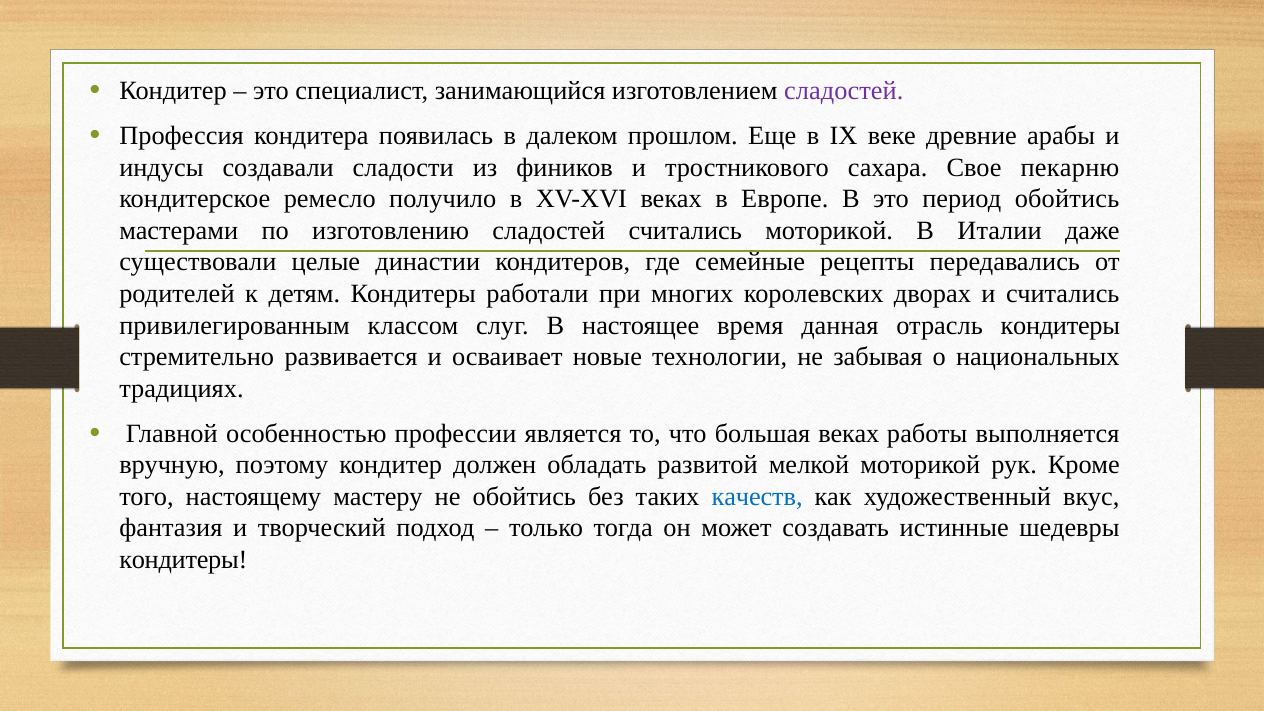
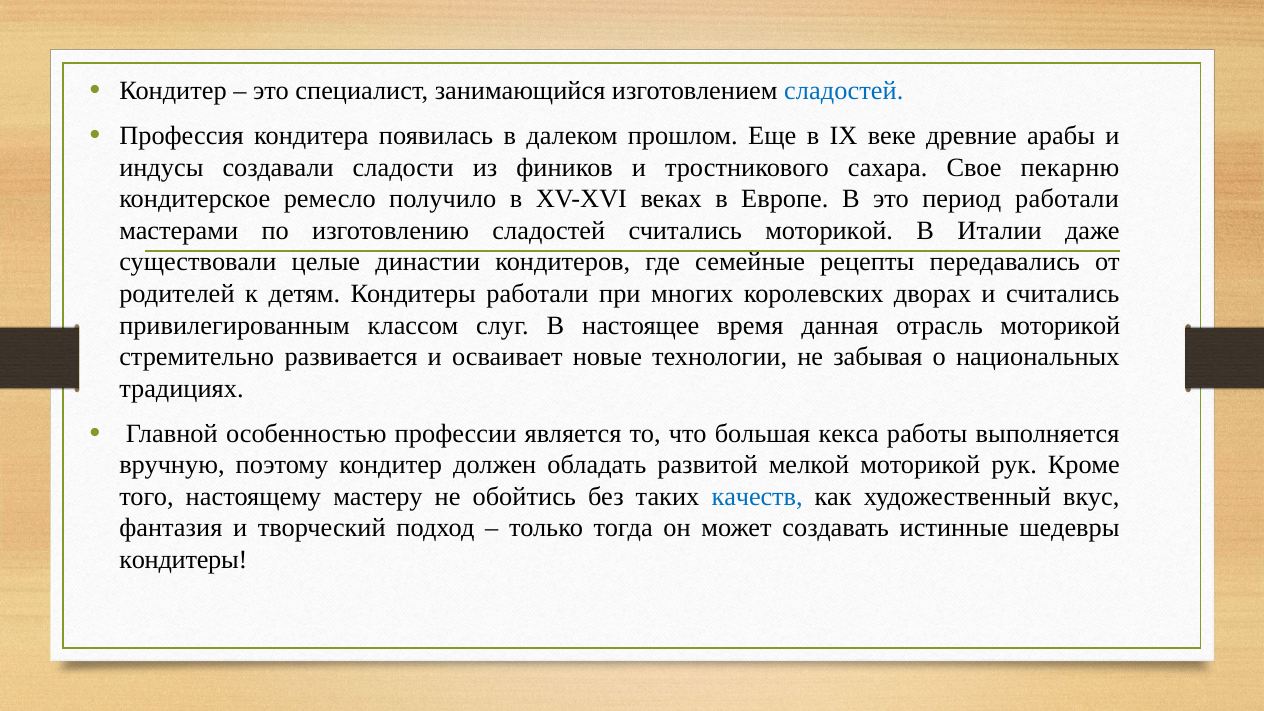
сладостей colour: purple -> blue (844, 91)
период обойтись: обойтись -> работали (1067, 199)
отрасль кондитеры: кондитеры -> моторикой (1060, 325)
большая веках: веках -> кекса (849, 433)
